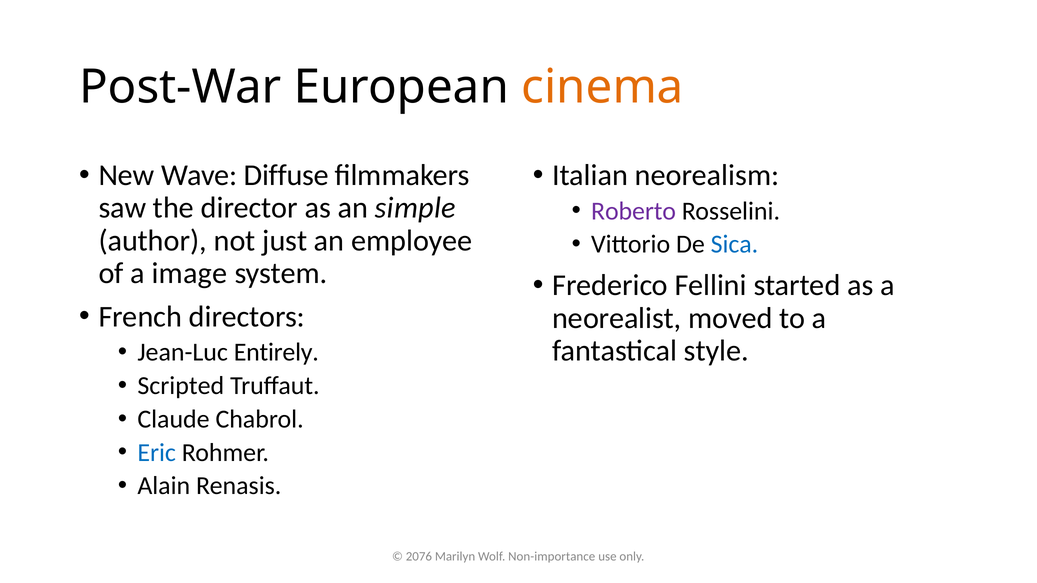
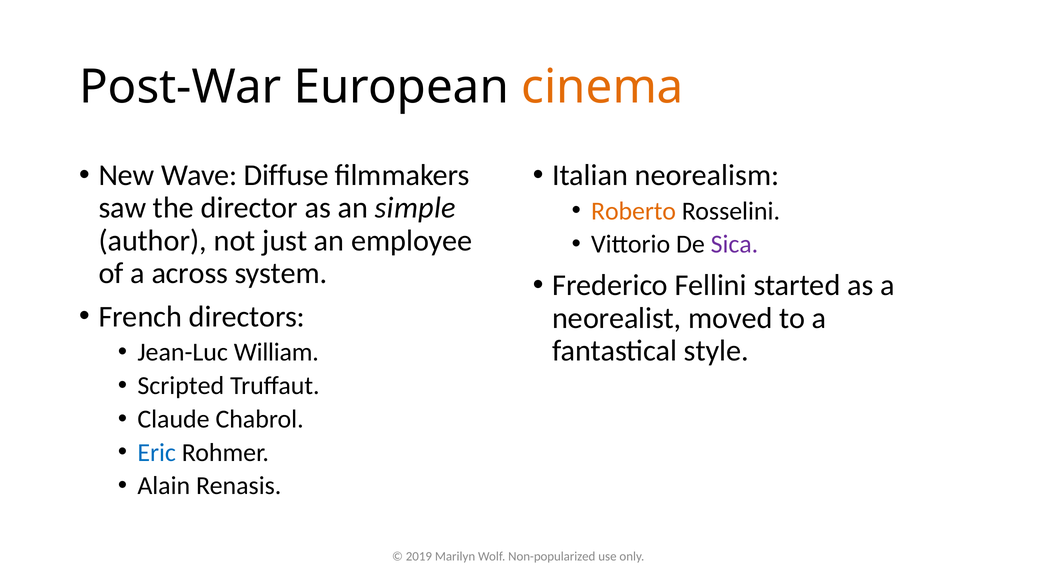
Roberto colour: purple -> orange (634, 211)
Sica colour: blue -> purple (734, 244)
image: image -> across (190, 273)
Entirely: Entirely -> William (276, 353)
2076: 2076 -> 2019 (419, 557)
Non-importance: Non-importance -> Non-popularized (552, 557)
